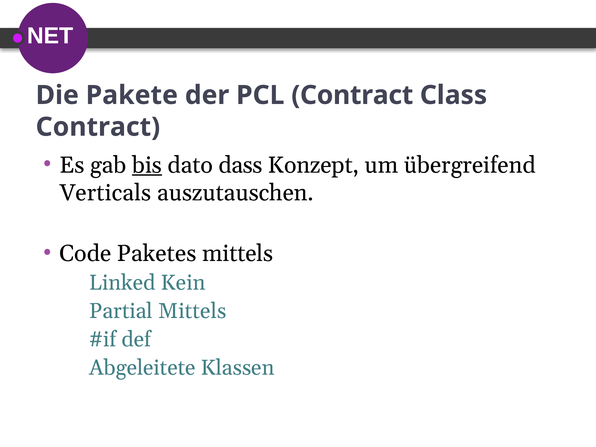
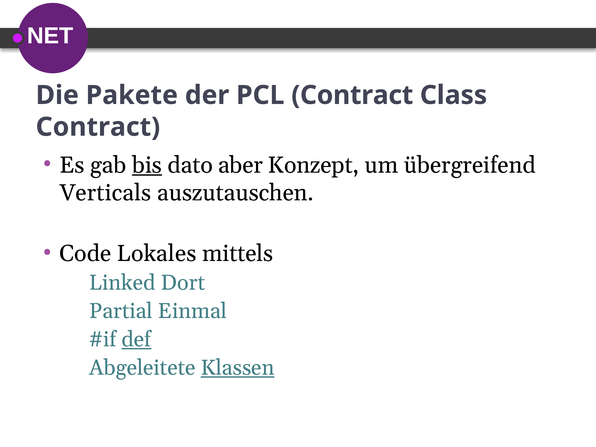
dass: dass -> aber (241, 165)
Paketes: Paketes -> Lokales (157, 254)
Kein: Kein -> Dort (183, 283)
Partial Mittels: Mittels -> Einmal (193, 311)
def underline: none -> present (136, 339)
Klassen underline: none -> present (238, 368)
